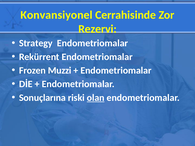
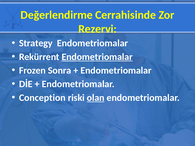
Konvansiyonel: Konvansiyonel -> Değerlendirme (57, 15)
Endometriomalar underline: none -> present (97, 57)
Muzzi: Muzzi -> Sonra (60, 71)
Sonuçlarına: Sonuçlarına -> Conception (42, 98)
